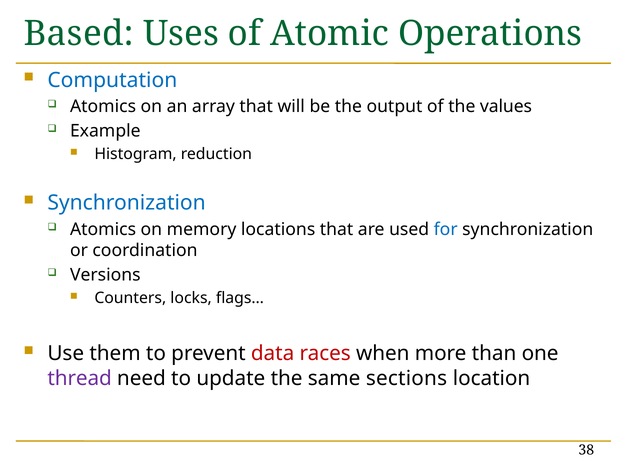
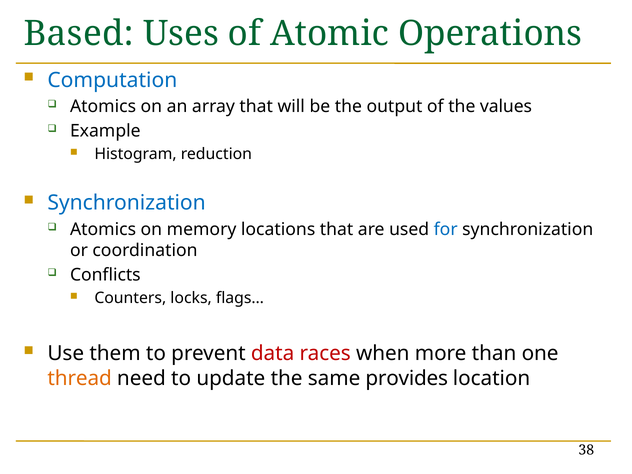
Versions: Versions -> Conflicts (105, 275)
thread colour: purple -> orange (80, 378)
sections: sections -> provides (407, 378)
